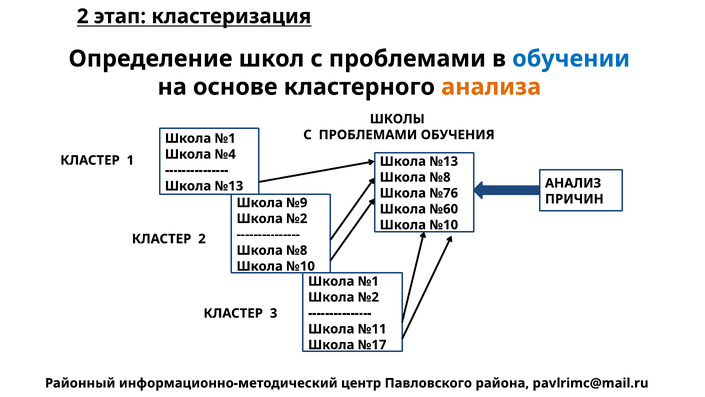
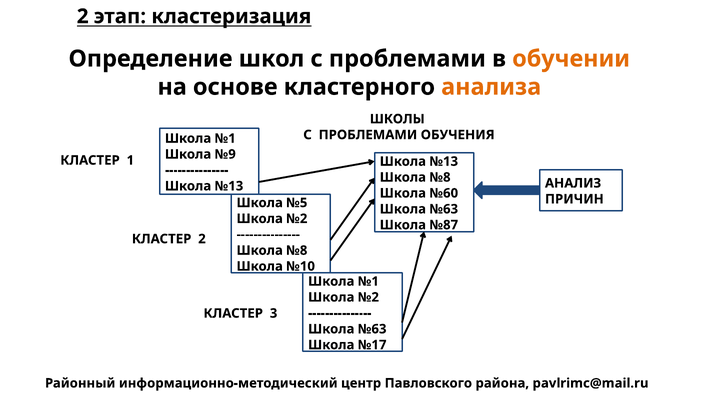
обучении colour: blue -> orange (571, 59)
№4: №4 -> №9 (225, 154)
№76: №76 -> №60 (444, 193)
№9: №9 -> №5 (297, 203)
№60: №60 -> №63 (444, 209)
№10: №10 -> №87 (444, 225)
№11: №11 -> №63 (372, 329)
